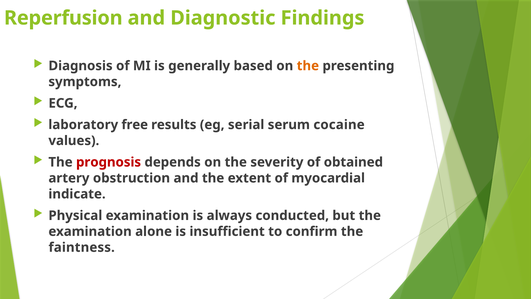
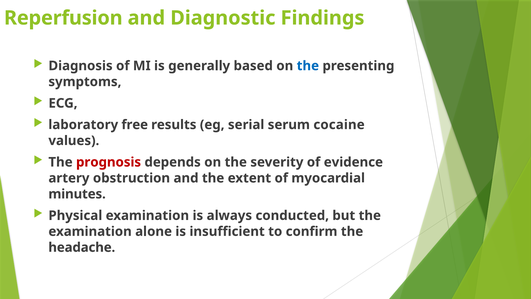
the colour: orange -> blue (308, 66)
obtained: obtained -> evidence (353, 162)
indicate: indicate -> minutes (77, 194)
faintness: faintness -> headache (82, 247)
